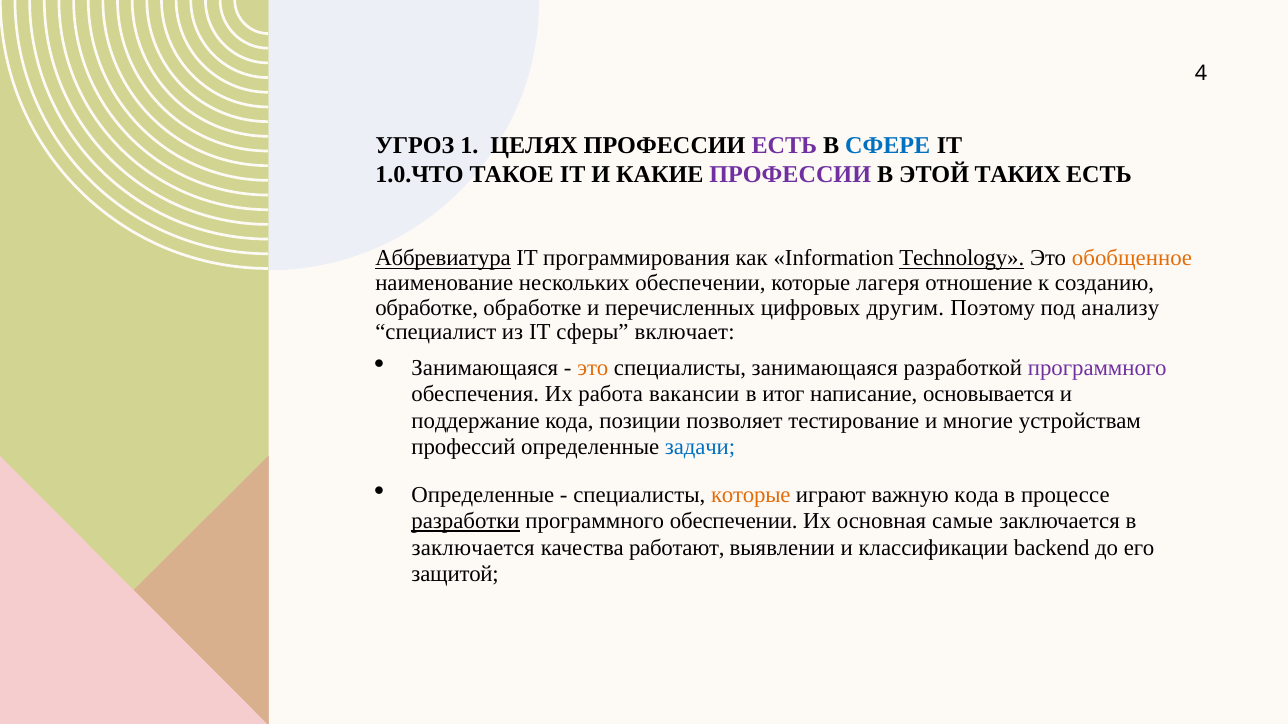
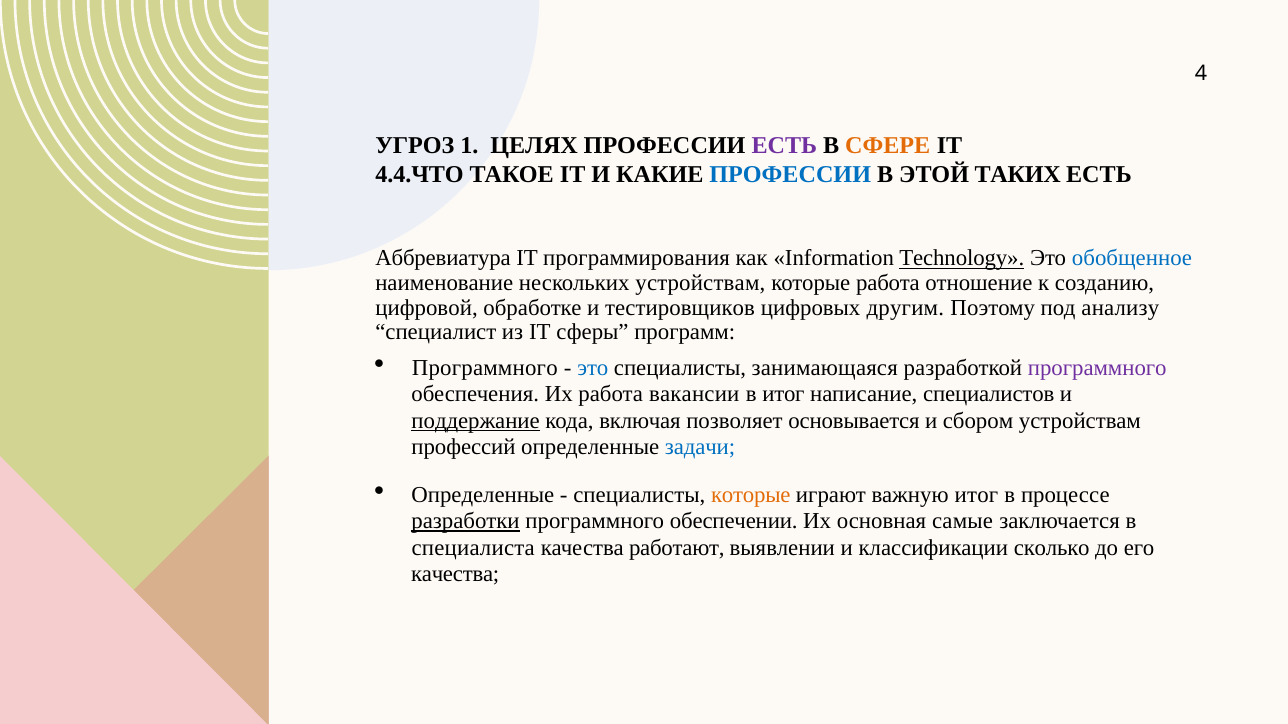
СФЕРЕ colour: blue -> orange (888, 146)
1.0.ЧТО: 1.0.ЧТО -> 4.4.ЧТО (419, 175)
ПРОФЕССИИ colour: purple -> blue (790, 175)
Аббревиатура underline: present -> none (443, 259)
обобщенное colour: orange -> blue (1132, 259)
нескольких обеспечении: обеспечении -> устройствам (700, 283)
которые лагеря: лагеря -> работа (888, 283)
обработке: обработке -> цифровой (426, 308)
перечисленных: перечисленных -> тестировщиков (680, 308)
включает: включает -> программ (685, 333)
Занимающаяся: Занимающаяся -> Программного (485, 368)
это colour: orange -> blue (593, 368)
основывается: основывается -> специалистов (989, 395)
поддержание underline: none -> present (476, 421)
позиции: позиции -> включая (640, 421)
тестирование: тестирование -> основывается (854, 421)
многие: многие -> сбором (978, 421)
важную кода: кода -> итог (977, 495)
заключается: заключается -> специалиста (473, 548)
backend: backend -> сколько (1052, 548)
защитой: защитой -> качества (455, 574)
